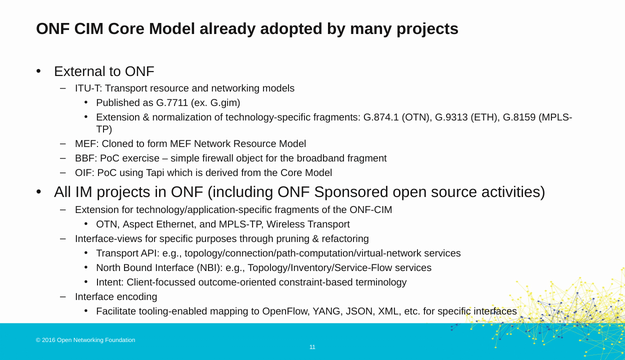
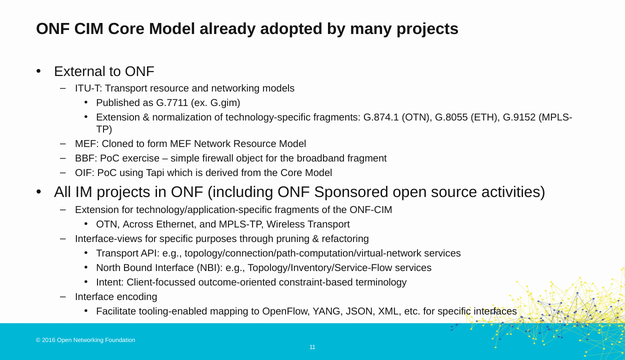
G.9313: G.9313 -> G.8055 (452, 118)
G.8159: G.8159 -> G.9152 (519, 118)
Aspect: Aspect -> Across (138, 225)
